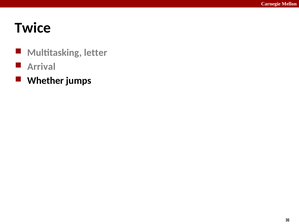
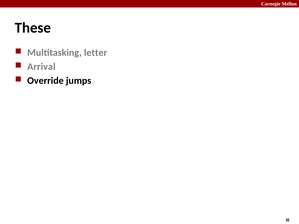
Twice: Twice -> These (33, 28)
Whether: Whether -> Override (45, 81)
